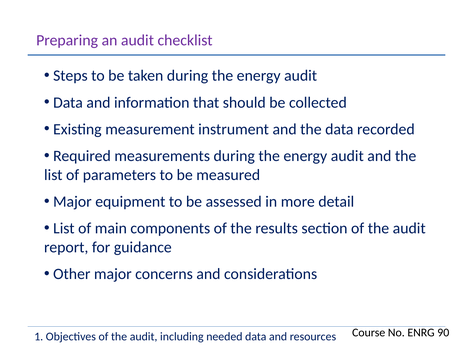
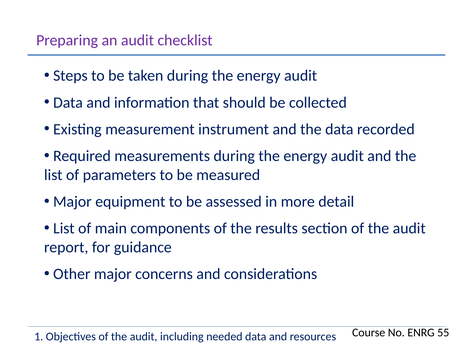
90: 90 -> 55 (443, 333)
